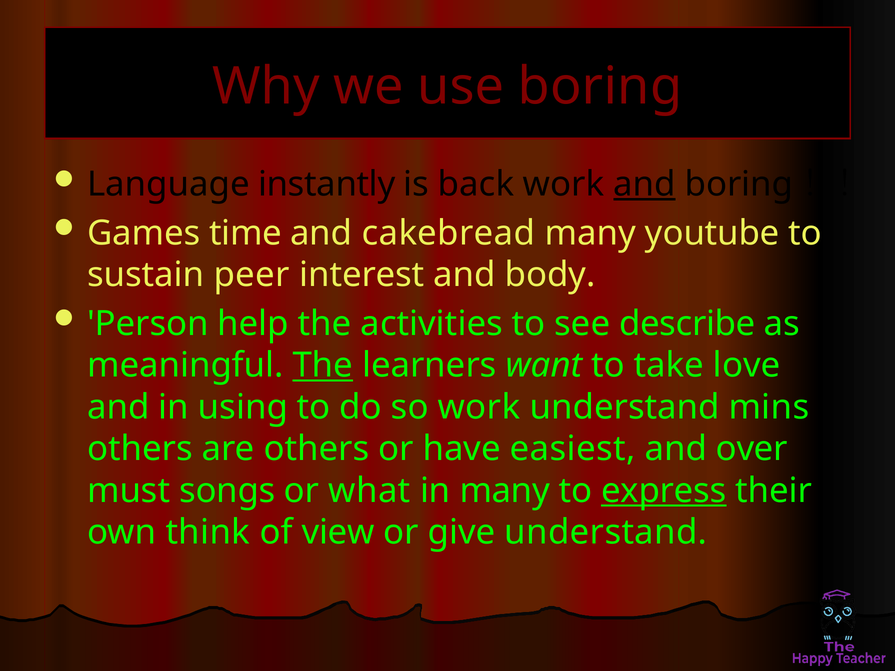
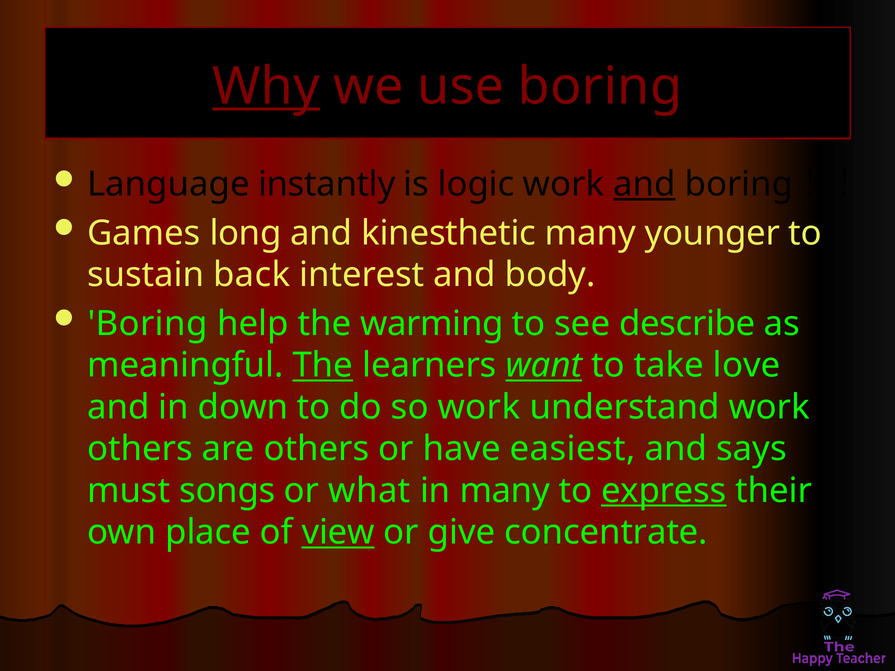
Why underline: none -> present (266, 87)
back: back -> logic (476, 184)
time: time -> long (246, 233)
cakebread: cakebread -> kinesthetic (449, 233)
youtube: youtube -> younger (712, 233)
peer: peer -> back (252, 275)
Person: Person -> Boring (148, 324)
activities: activities -> warming (432, 324)
want underline: none -> present (544, 365)
using: using -> down (243, 407)
understand mins: mins -> work (769, 407)
over: over -> says (752, 449)
think: think -> place (208, 533)
view underline: none -> present (338, 533)
give understand: understand -> concentrate (606, 533)
